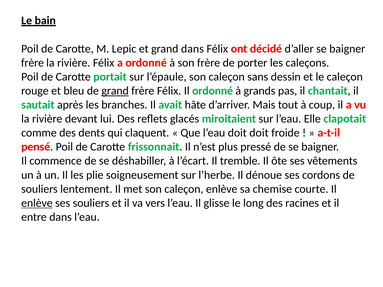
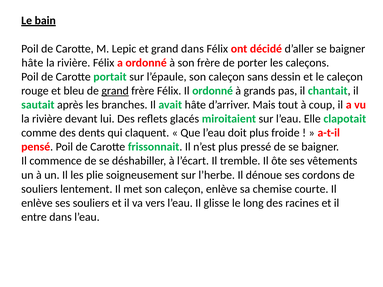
frère: frère -> hâte (32, 63)
doit doit: doit -> plus (259, 133)
enlève underline: present -> none (37, 203)
